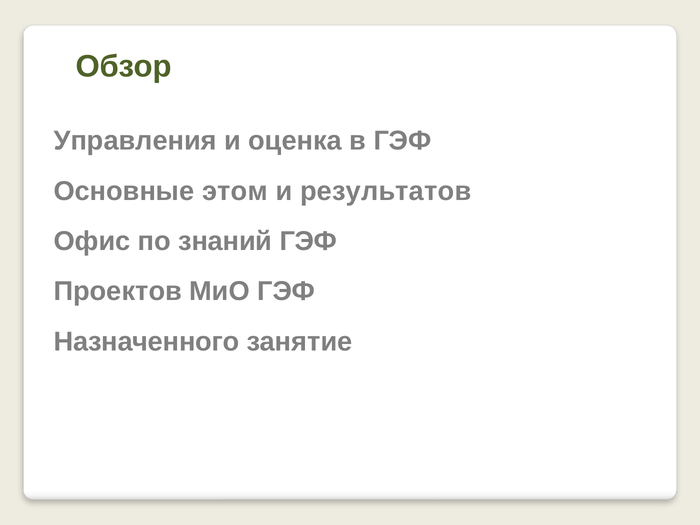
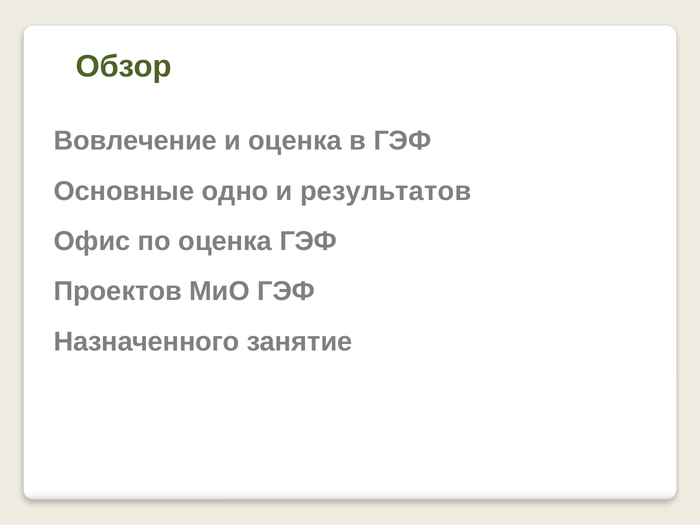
Управления: Управления -> Вовлечение (135, 141)
этом: этом -> одно (235, 191)
по знаний: знаний -> оценка (225, 241)
